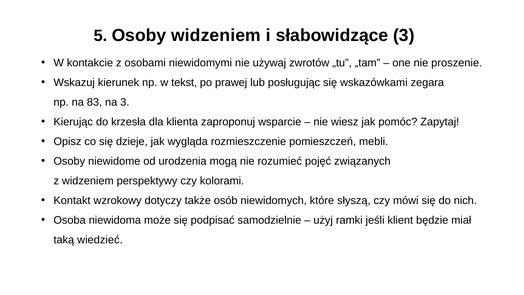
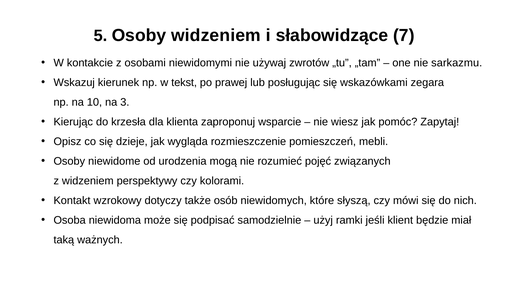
słabowidzące 3: 3 -> 7 (404, 36)
proszenie: proszenie -> sarkazmu (457, 63)
83: 83 -> 10 (94, 102)
wiedzieć: wiedzieć -> ważnych (100, 240)
